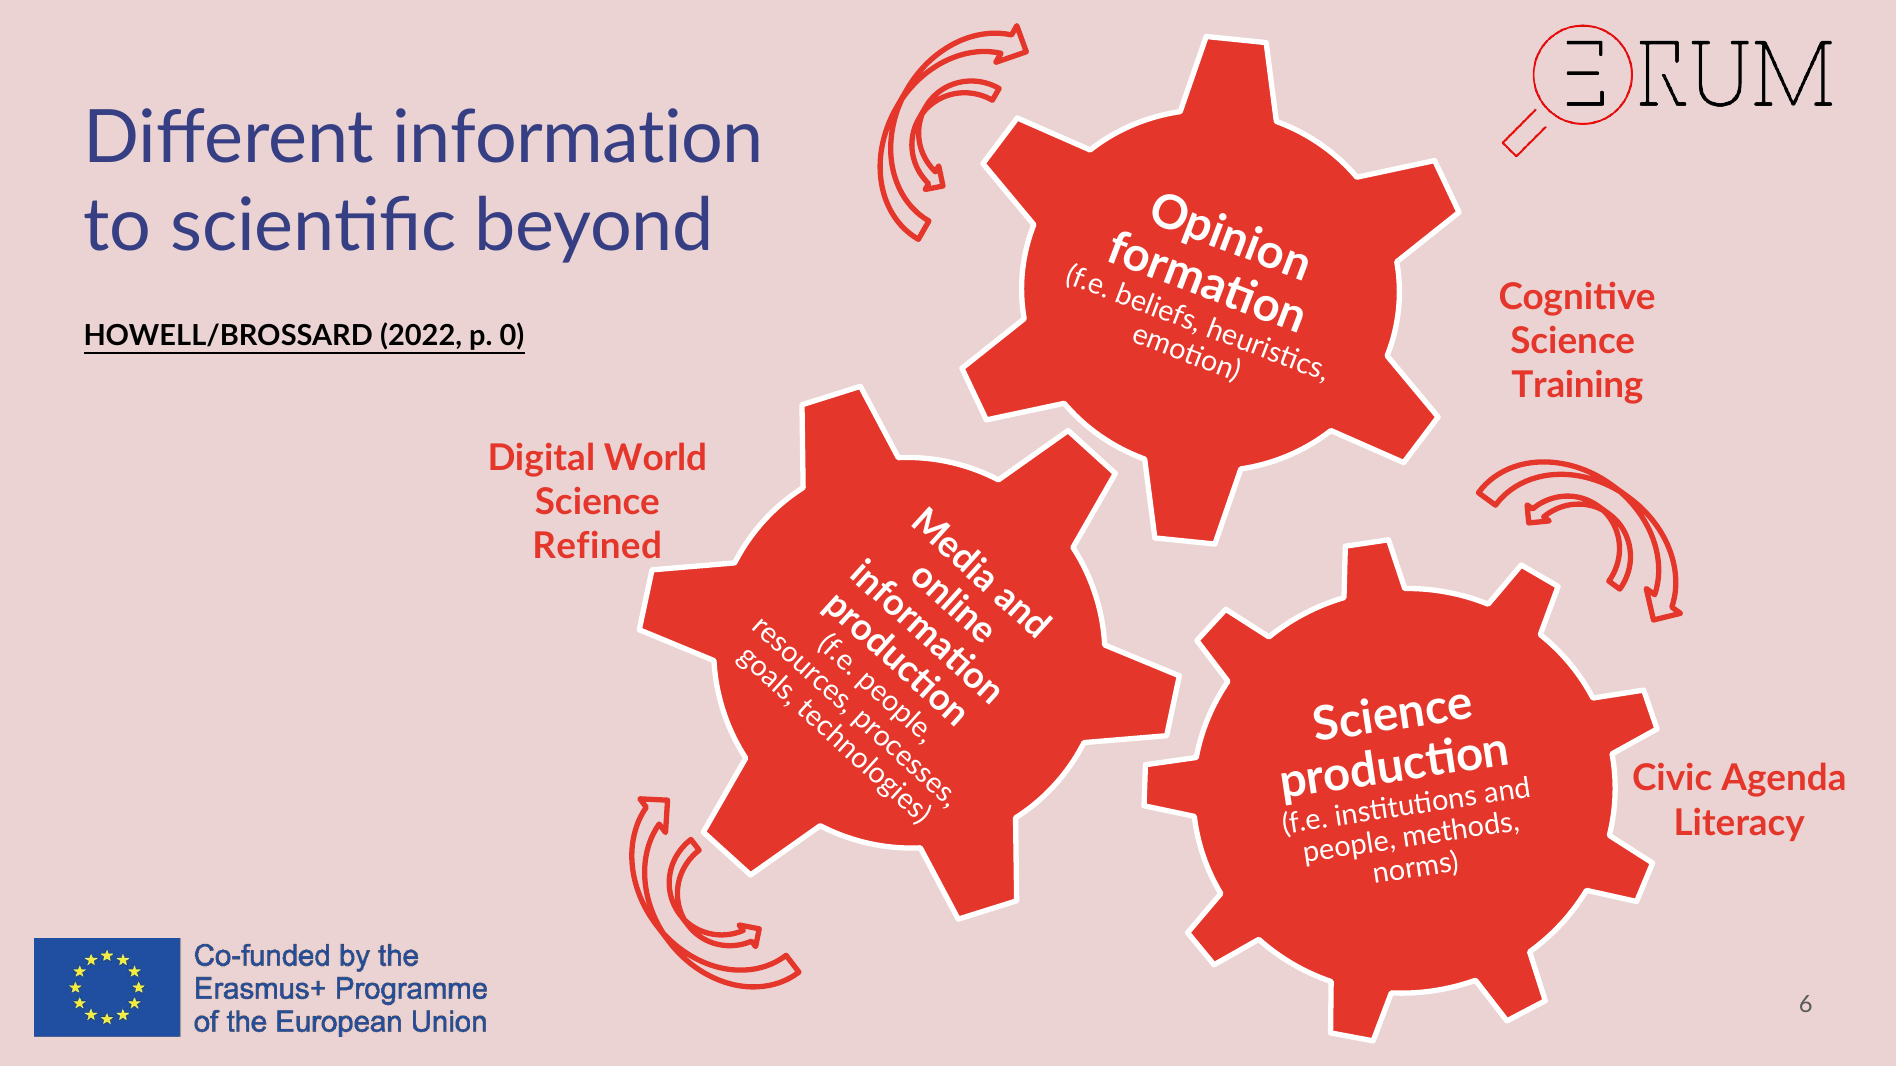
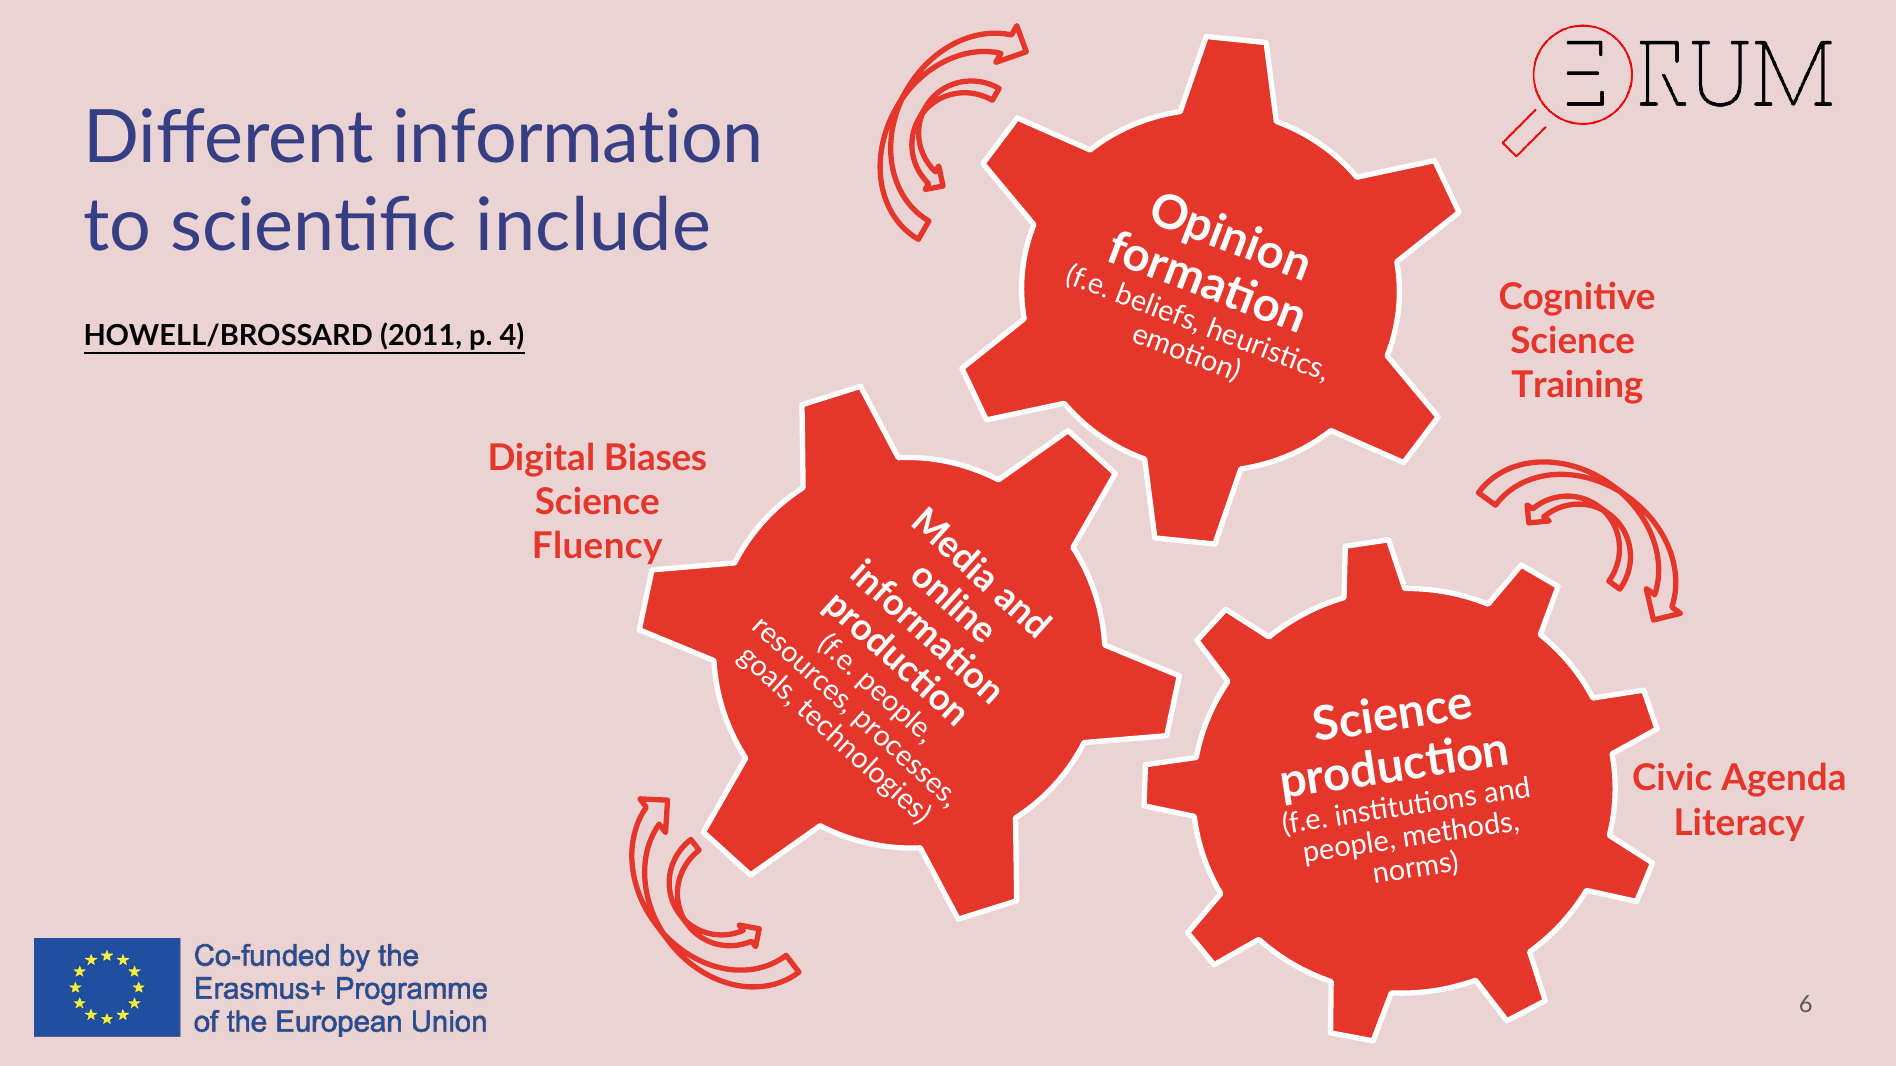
beyond: beyond -> include (594, 227)
2022: 2022 -> 2011 (421, 336)
0: 0 -> 4 (512, 336)
World: World -> Biases (656, 458)
Refined: Refined -> Fluency (597, 547)
